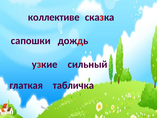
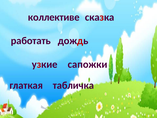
сапошки: сапошки -> работать (31, 41)
сильный: сильный -> сапожки (88, 64)
